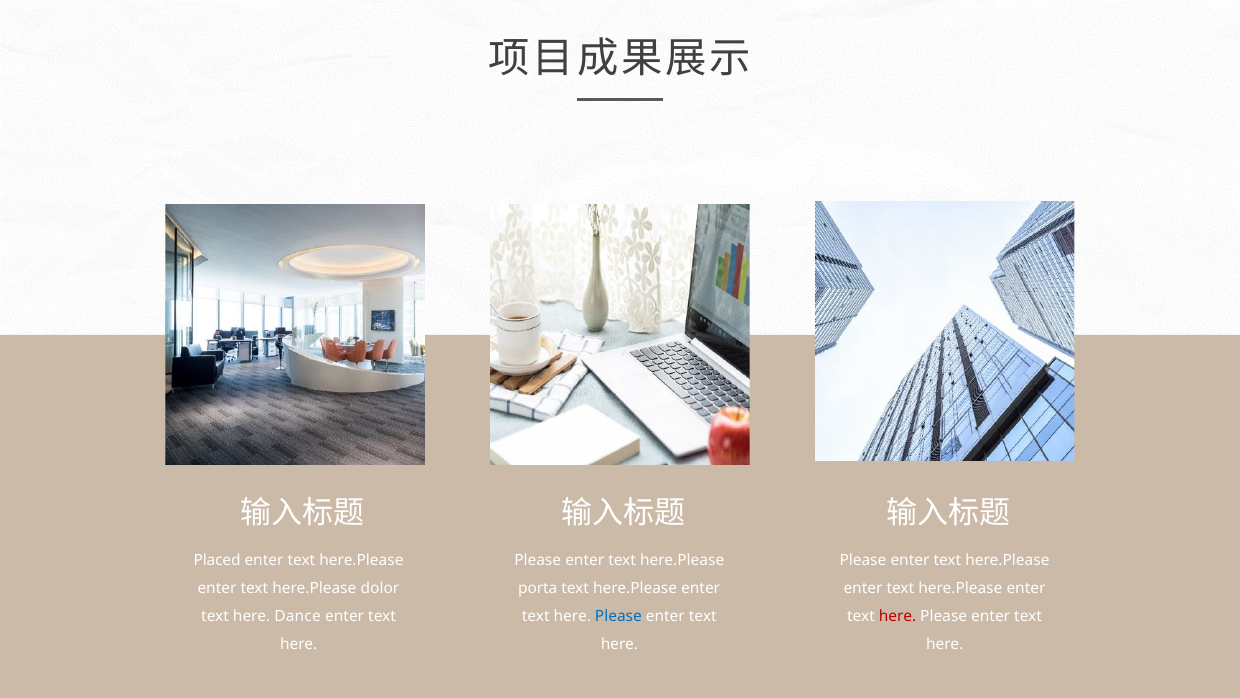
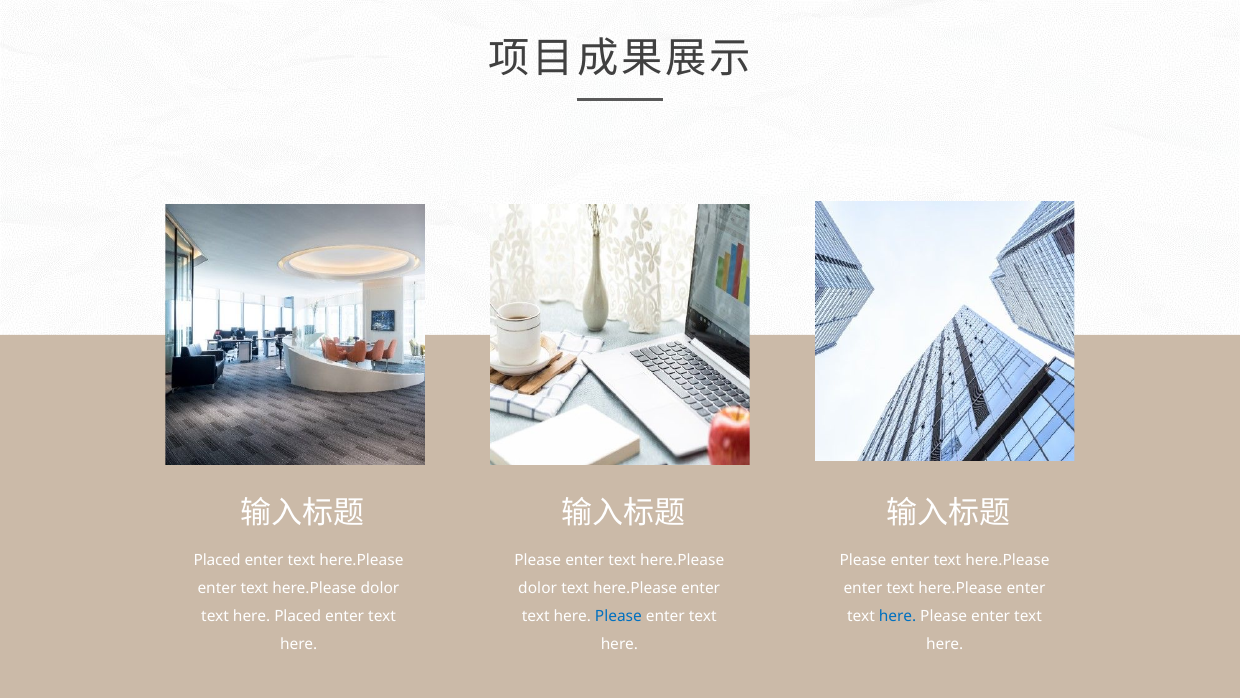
porta: porta -> dolor (538, 588)
here Dance: Dance -> Placed (298, 616)
here colour: red -> blue (898, 616)
